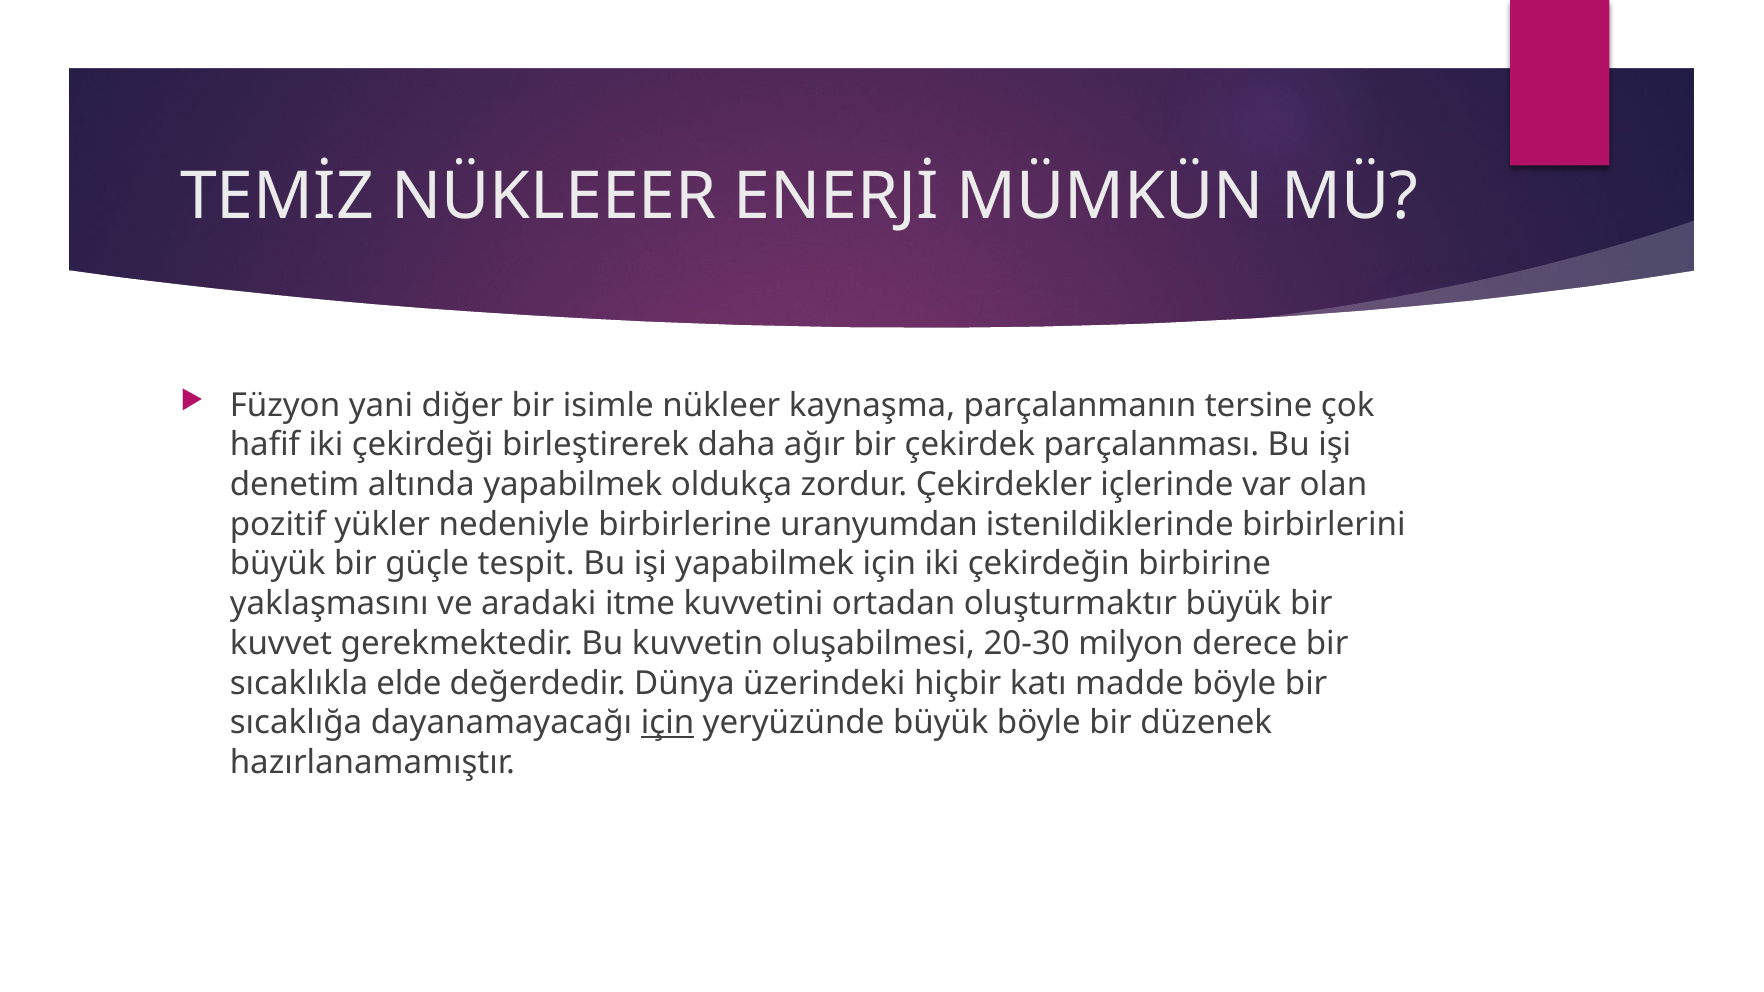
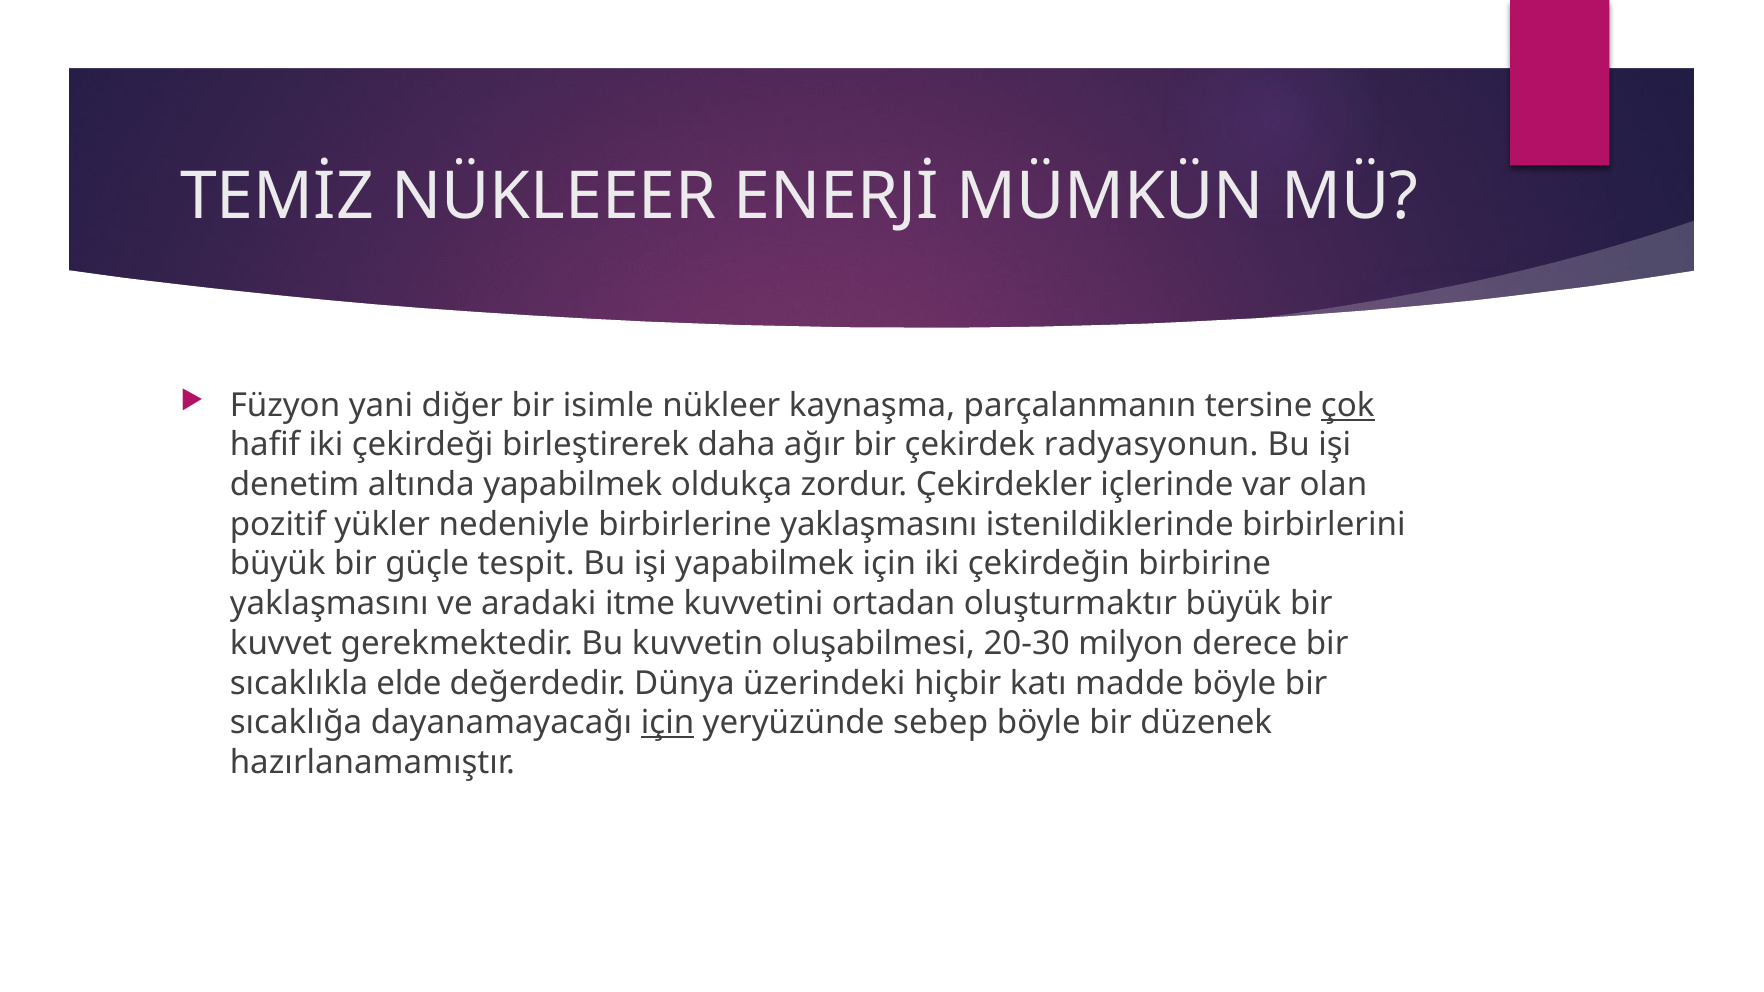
çok underline: none -> present (1348, 405)
parçalanması: parçalanması -> radyasyonun (1151, 445)
birbirlerine uranyumdan: uranyumdan -> yaklaşmasını (879, 525)
yeryüzünde büyük: büyük -> sebep (941, 723)
